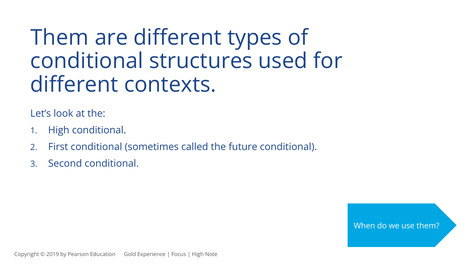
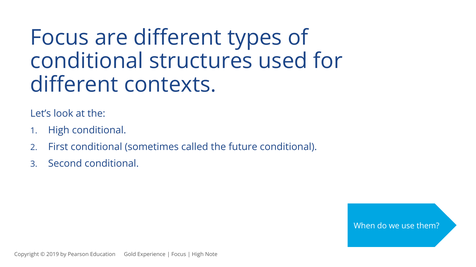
Them: Them -> Focus (60, 38)
